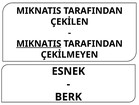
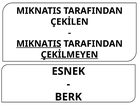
ÇEKİLMEYEN underline: none -> present (69, 54)
